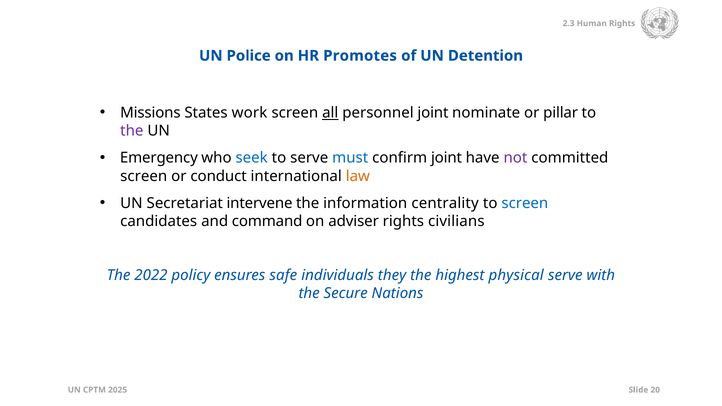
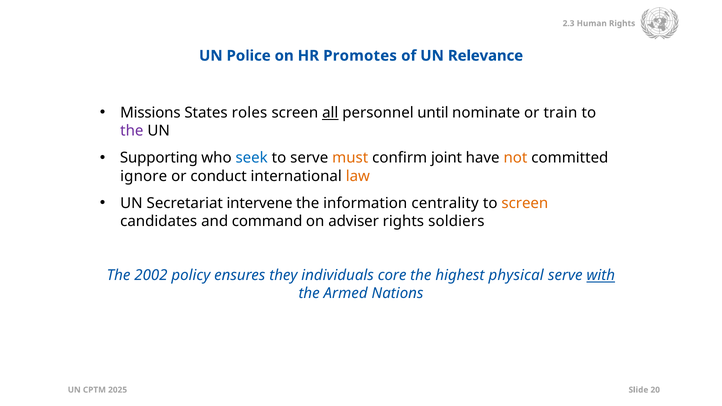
Detention: Detention -> Relevance (486, 56)
work: work -> roles (249, 113)
personnel joint: joint -> until (433, 113)
pillar: pillar -> train (560, 113)
Emergency: Emergency -> Supporting (159, 158)
must colour: blue -> orange (350, 158)
not colour: purple -> orange (515, 158)
screen: screen -> ignore (144, 176)
screen colour: blue -> orange (525, 203)
civilians: civilians -> soldiers (456, 221)
2022: 2022 -> 2002 (151, 275)
safe: safe -> they (283, 275)
they: they -> core (392, 275)
with underline: none -> present (601, 275)
Secure: Secure -> Armed (346, 293)
